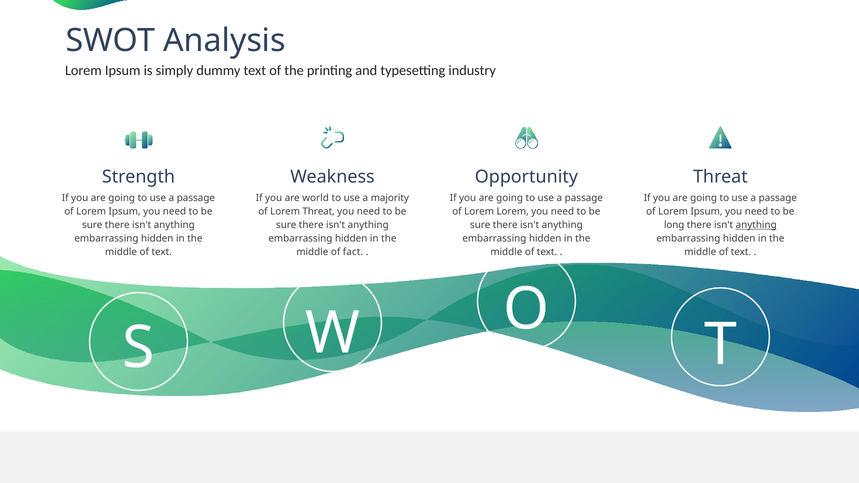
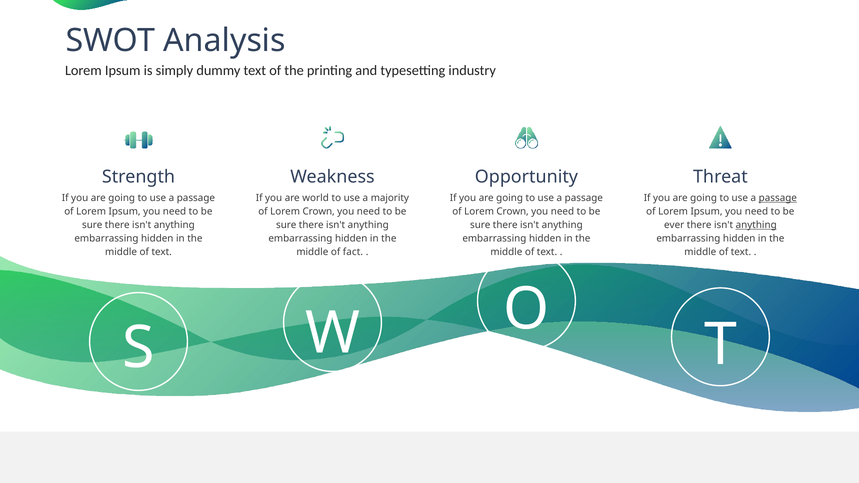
passage underline: none -> present (778, 198)
Threat: Threat -> Crown (319, 212)
Lorem: Lorem -> Crown (513, 212)
long: long -> ever (674, 225)
